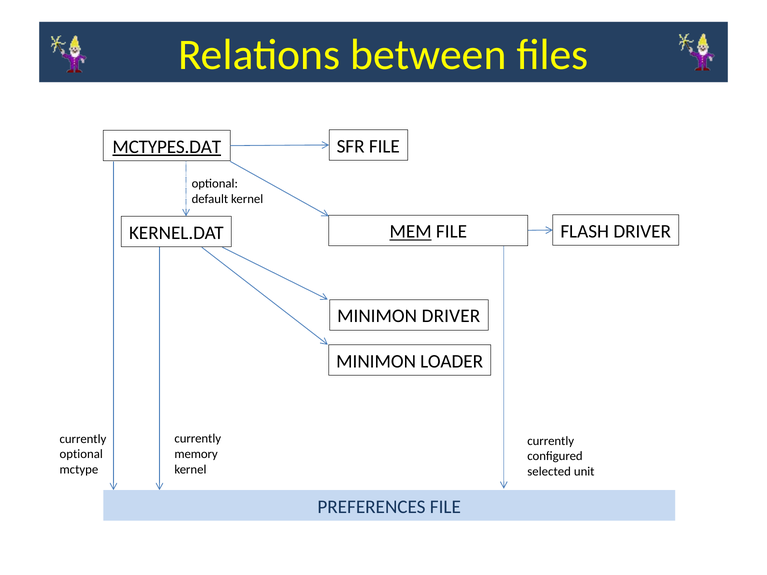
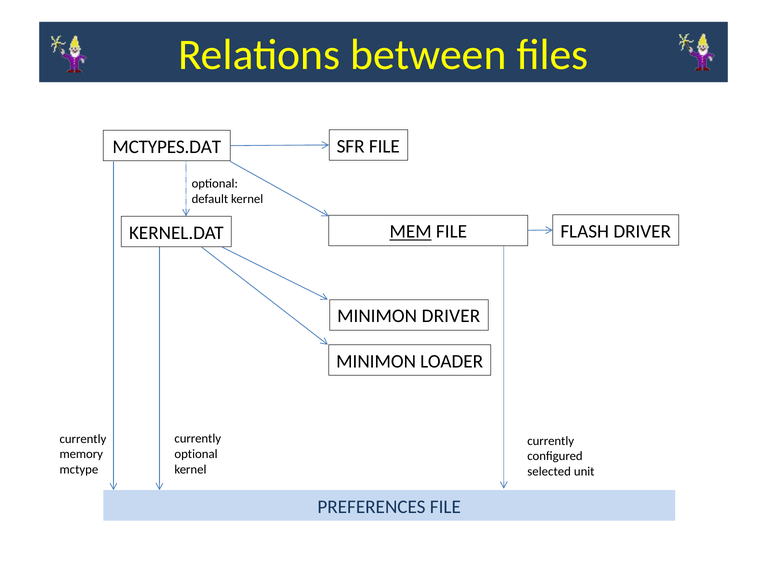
MCTYPES.DAT underline: present -> none (167, 147)
memory: memory -> optional (196, 454)
optional: optional -> memory (81, 454)
